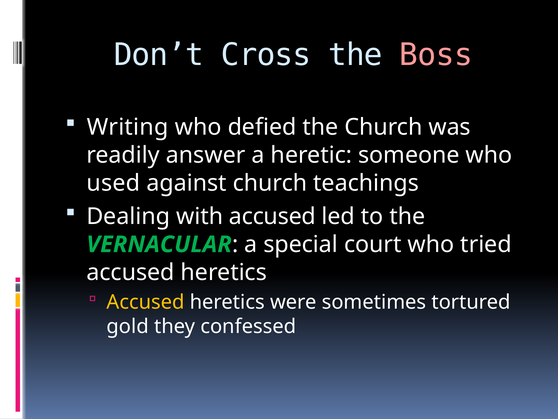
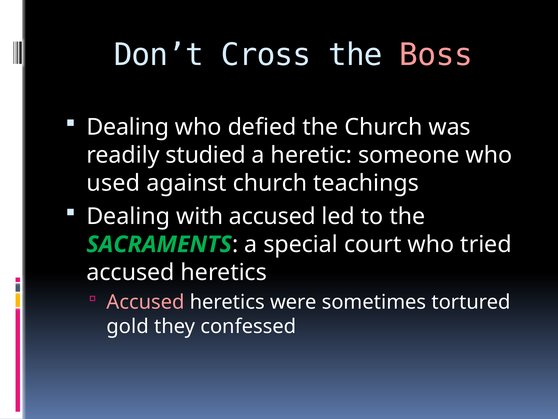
Writing: Writing -> Dealing (128, 127)
answer: answer -> studied (206, 155)
VERNACULAR: VERNACULAR -> SACRAMENTS (159, 244)
Accused colour: yellow -> pink (146, 302)
